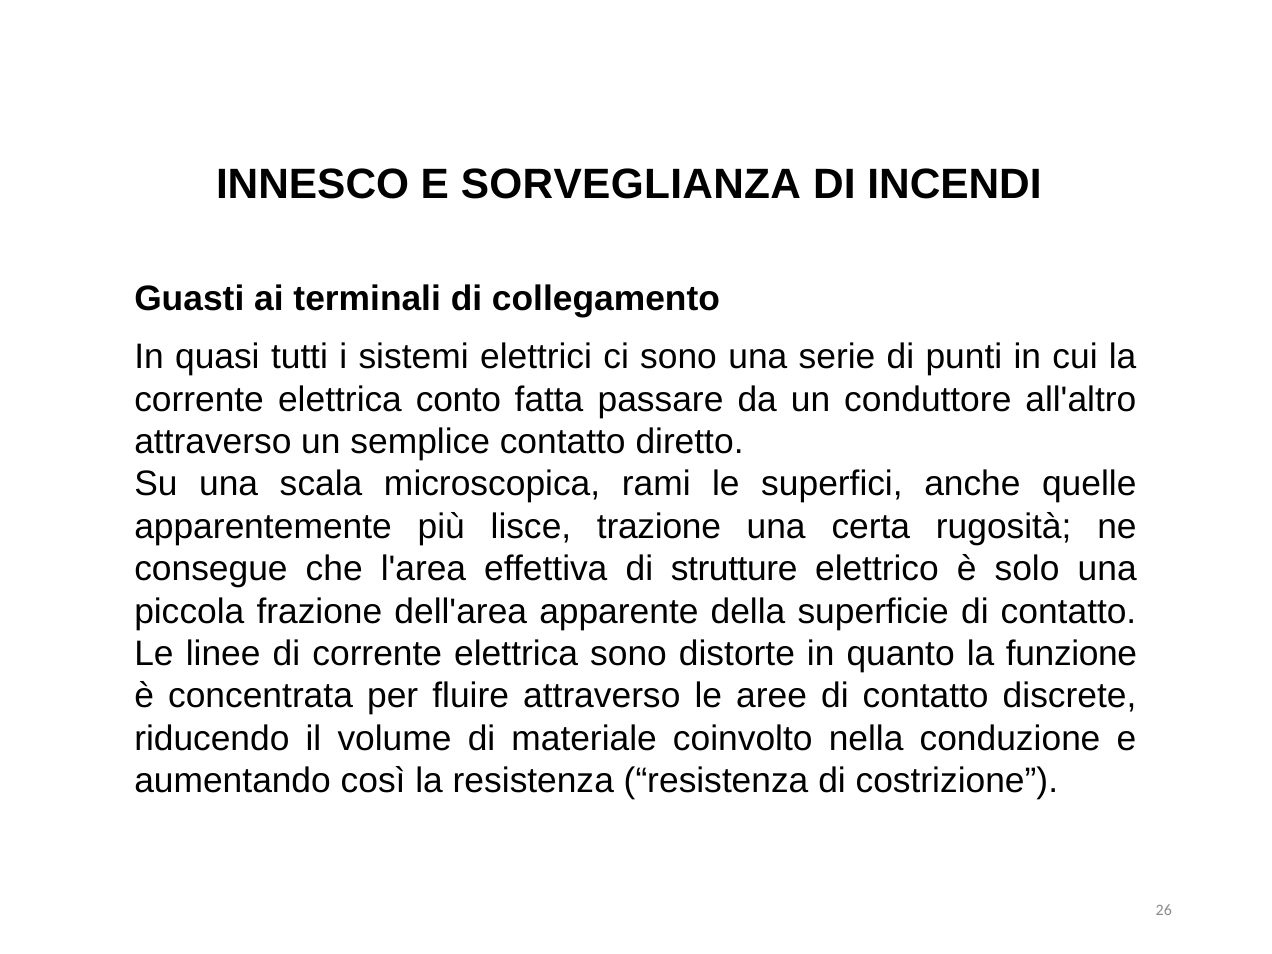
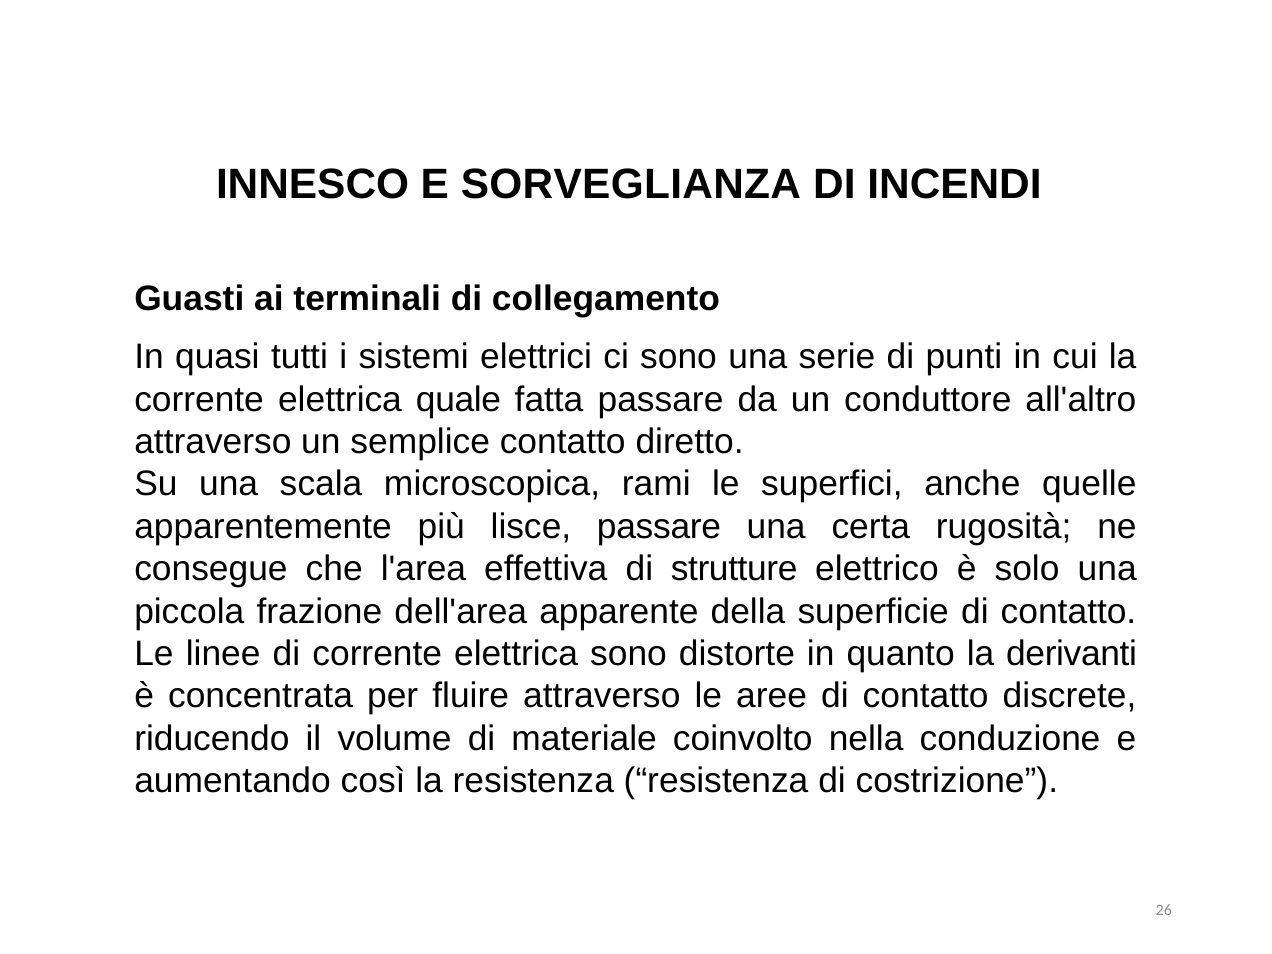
conto: conto -> quale (459, 399)
lisce trazione: trazione -> passare (659, 527)
funzione: funzione -> derivanti (1072, 654)
